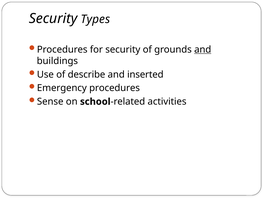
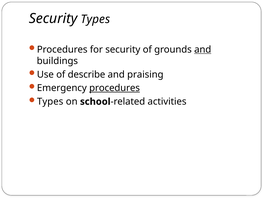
inserted: inserted -> praising (145, 74)
procedures underline: none -> present (115, 88)
Sense: Sense -> Types (50, 101)
